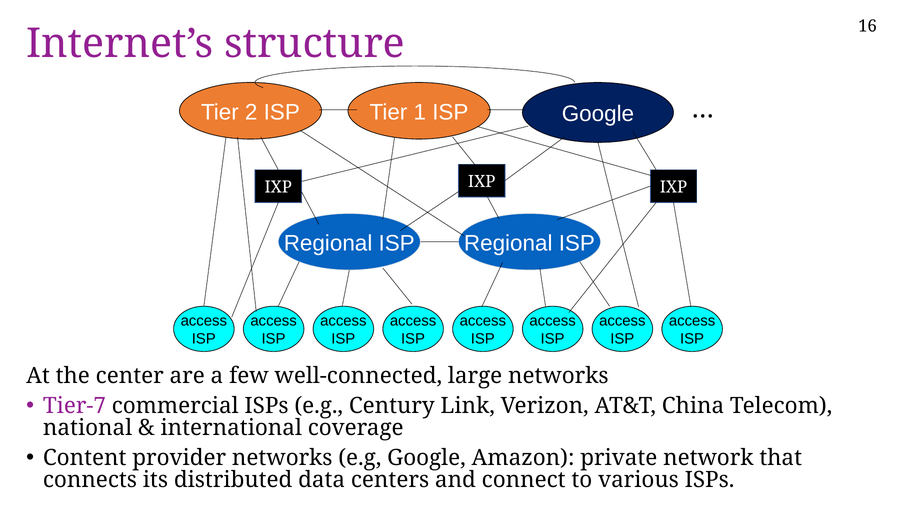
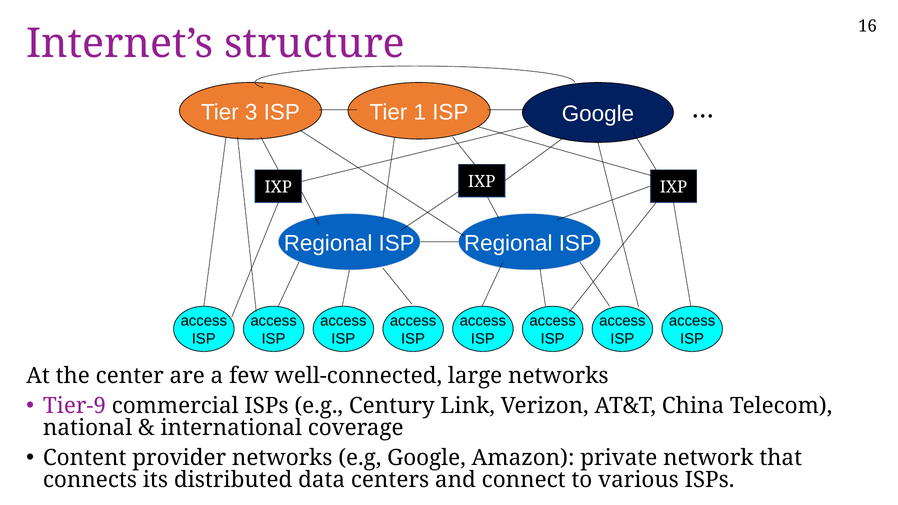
2: 2 -> 3 (251, 112)
Tier-7: Tier-7 -> Tier-9 (74, 406)
